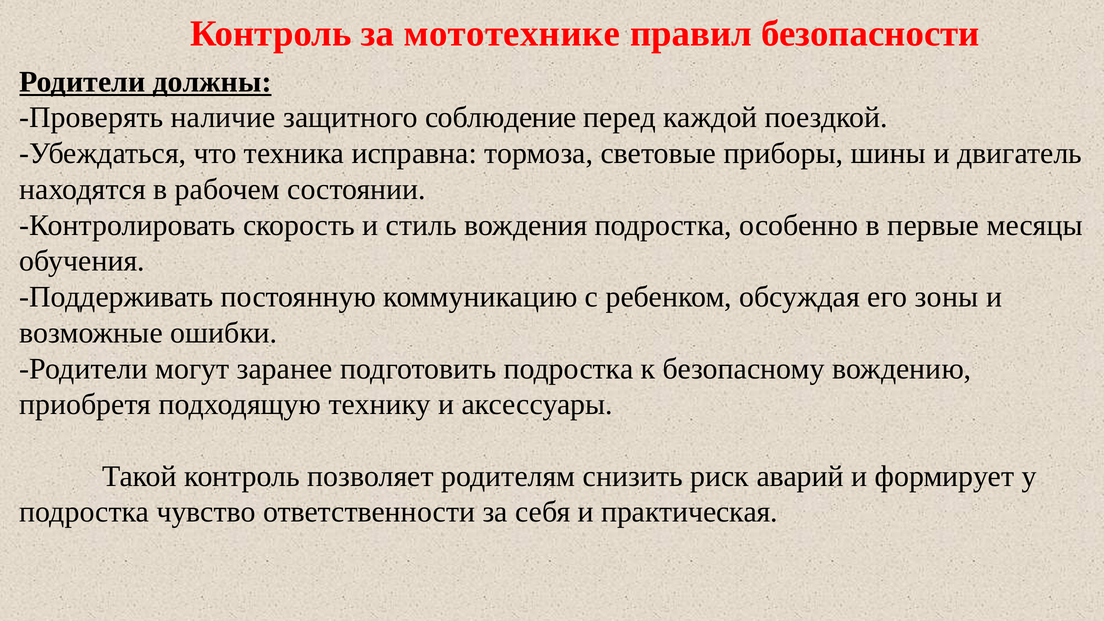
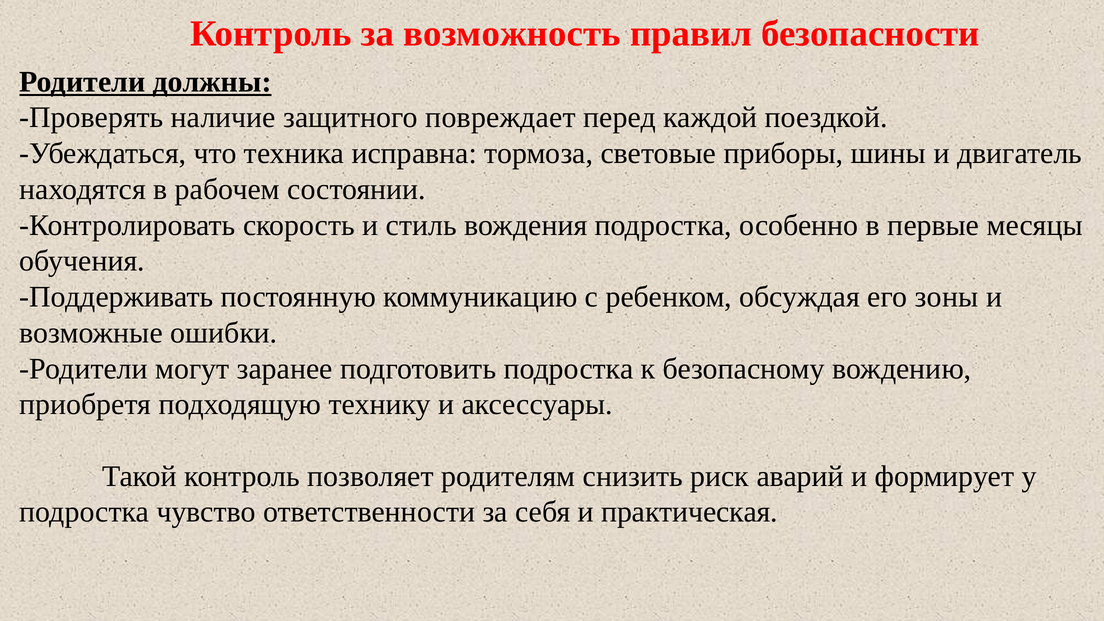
мототехнике: мототехнике -> возможность (512, 33)
соблюдение: соблюдение -> повреждает (501, 118)
